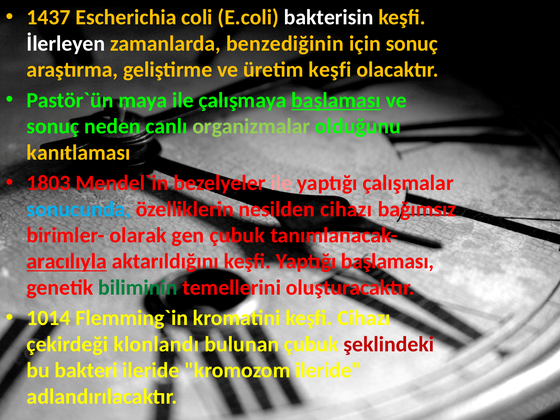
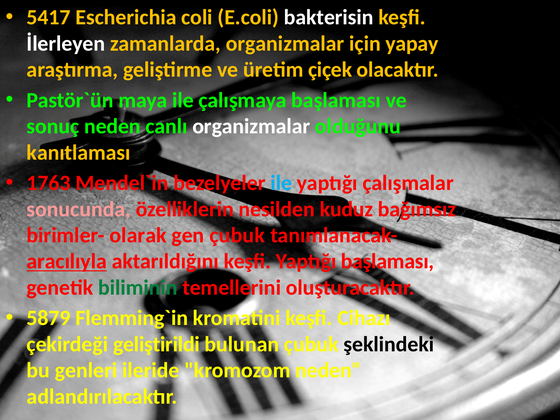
1437: 1437 -> 5417 (49, 17)
zamanlarda benzediğinin: benzediğinin -> organizmalar (285, 44)
için sonuç: sonuç -> yapay (412, 44)
üretim keşfi: keşfi -> çiçek (330, 70)
başlaması underline: present -> none (336, 100)
organizmalar colour: light green -> white (251, 126)
1803: 1803 -> 1763 (49, 183)
ile colour: pink -> light blue (281, 183)
sonucunda colour: light blue -> pink (79, 209)
nesilden cihazı: cihazı -> kuduz (346, 209)
1014: 1014 -> 5879 (49, 318)
klonlandı: klonlandı -> geliştirildi (156, 344)
şeklindeki colour: red -> black (389, 344)
bakteri: bakteri -> genleri (86, 370)
kromozom ileride: ileride -> neden (328, 370)
